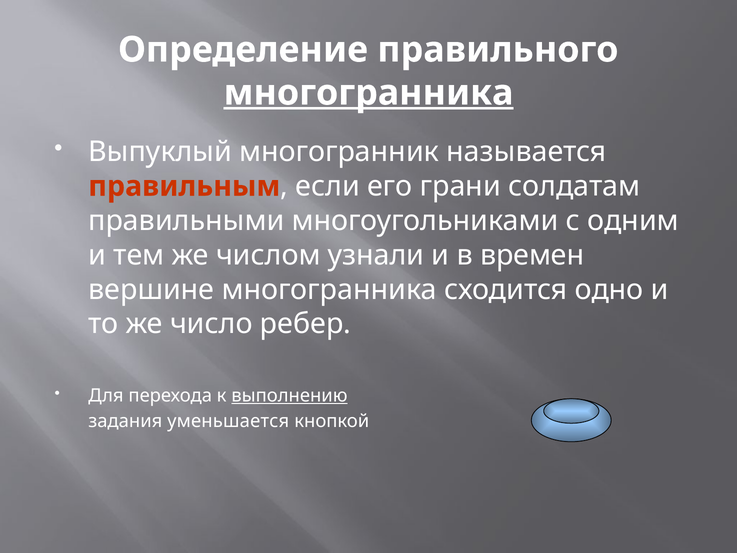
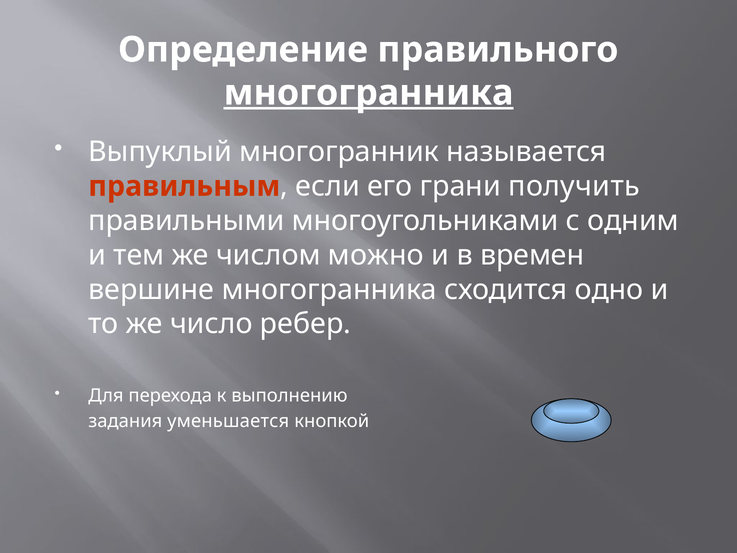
солдатам: солдатам -> получить (574, 186)
узнали: узнали -> можно (376, 255)
выполнению underline: present -> none (289, 395)
